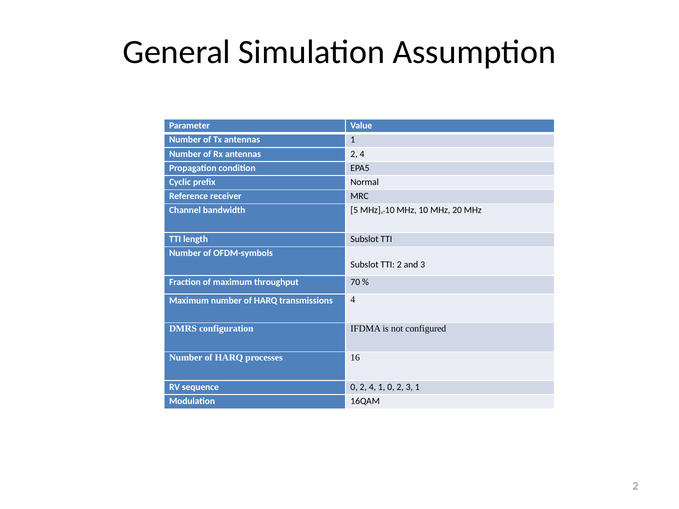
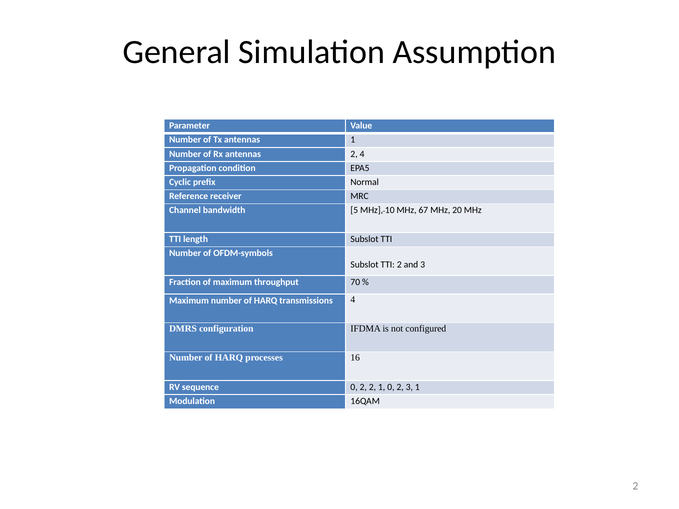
10 MHz 10: 10 -> 67 (423, 210)
0 2 4: 4 -> 2 (372, 387)
